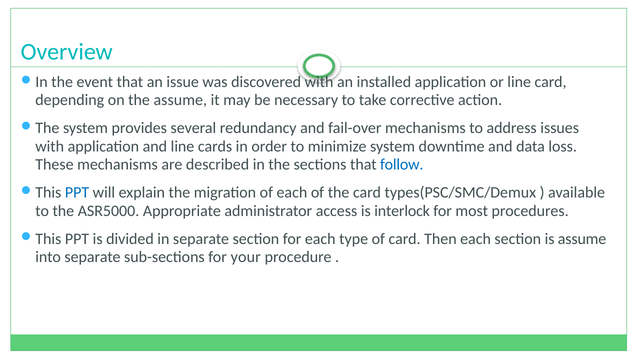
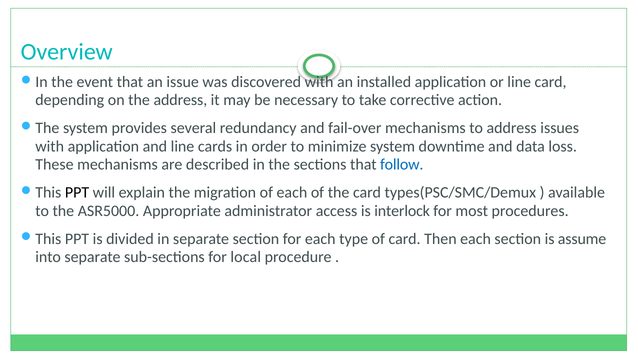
the assume: assume -> address (180, 100)
PPT colour: blue -> black (77, 193)
your: your -> local (246, 257)
